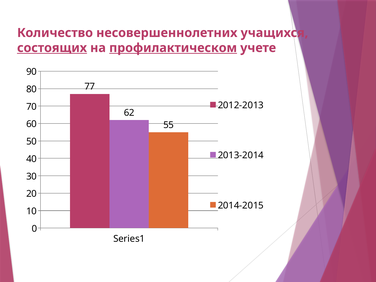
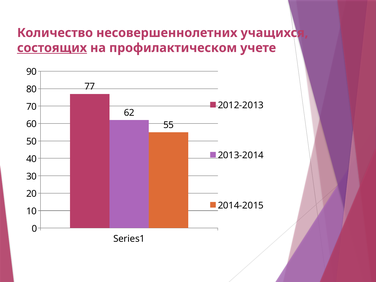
профилактическом underline: present -> none (173, 48)
